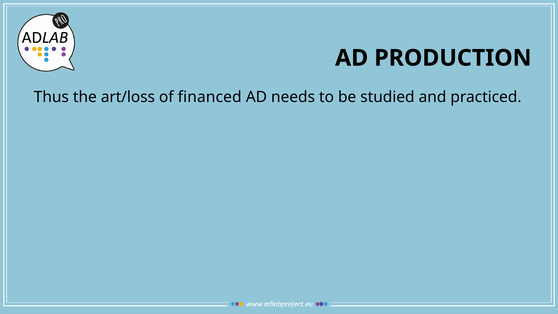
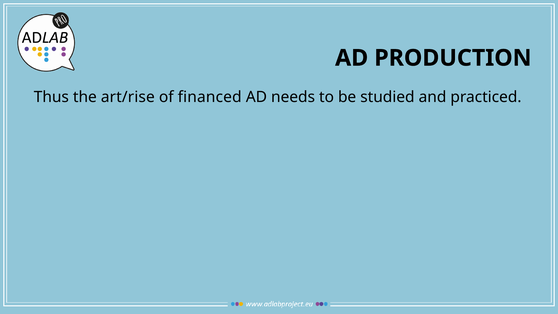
art/loss: art/loss -> art/rise (128, 97)
